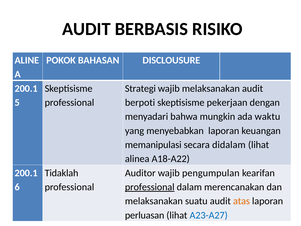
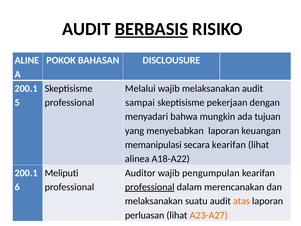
BERBASIS underline: none -> present (151, 29)
Strategi: Strategi -> Melalui (140, 88)
berpoti: berpoti -> sampai (140, 102)
waktu: waktu -> tujuan (268, 116)
secara didalam: didalam -> kearifan (229, 145)
Tidaklah: Tidaklah -> Meliputi (62, 173)
A23-A27 colour: blue -> orange (209, 215)
